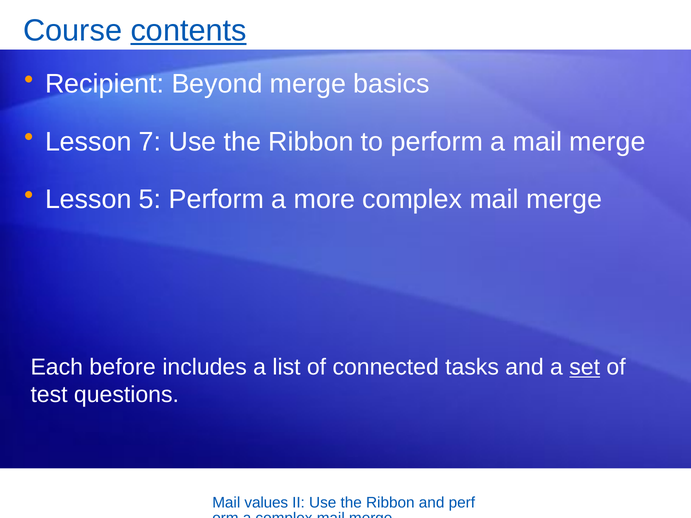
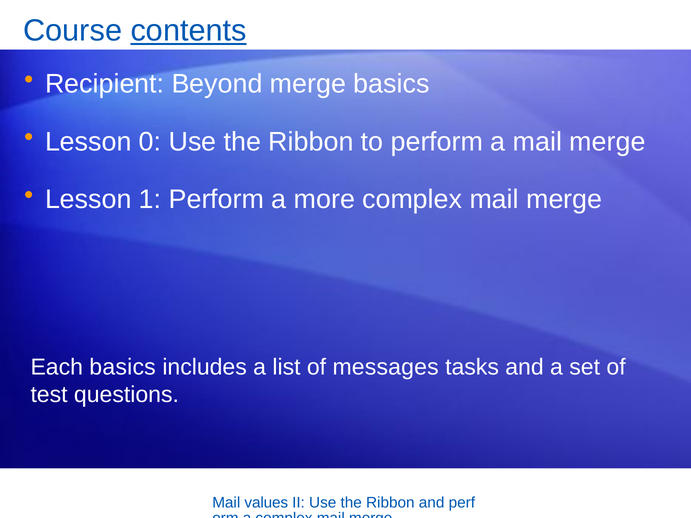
7: 7 -> 0 (150, 142)
5: 5 -> 1 (150, 200)
Each before: before -> basics (123, 367)
connected: connected -> messages (386, 367)
set underline: present -> none (585, 367)
